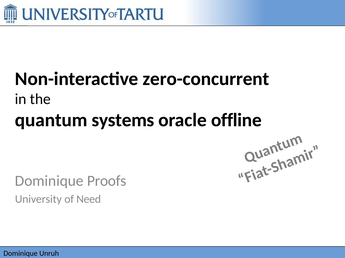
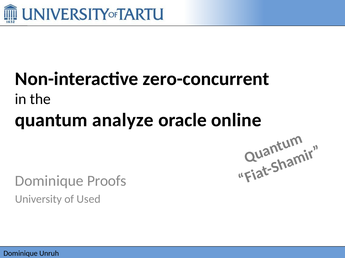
systems: systems -> analyze (123, 120)
offline: offline -> online (236, 120)
Need: Need -> Used (89, 200)
